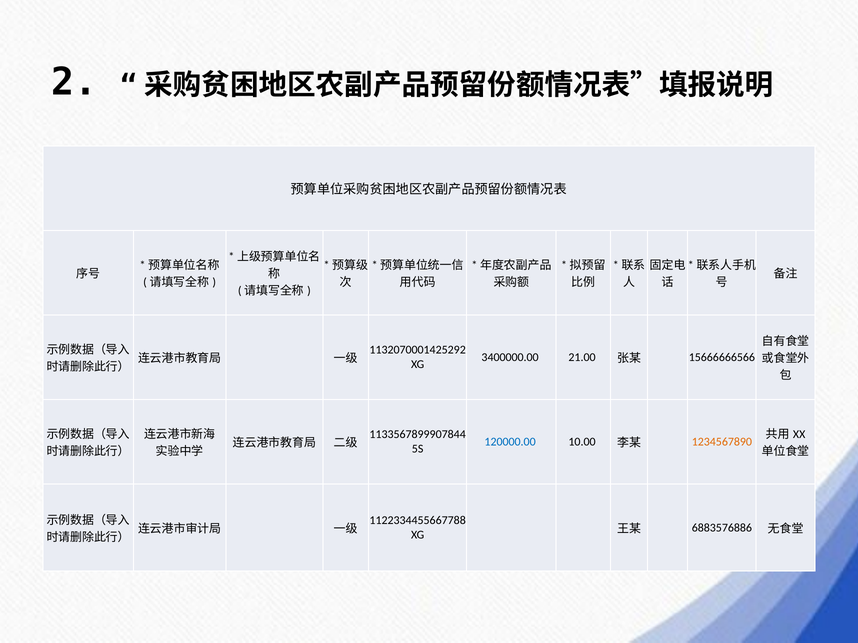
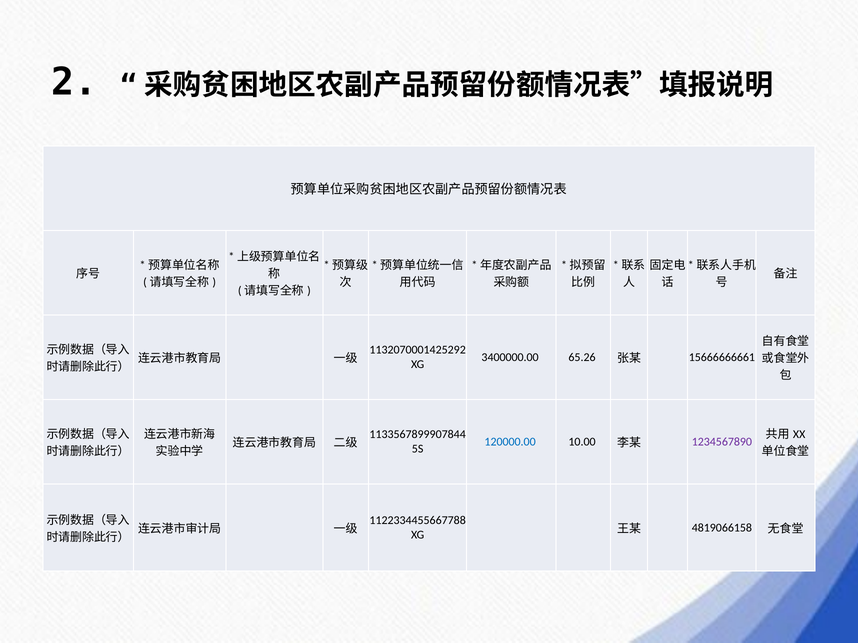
21.00: 21.00 -> 65.26 (582, 358)
15666666566: 15666666566 -> 15666666661 (722, 358)
1234567890 colour: orange -> purple (722, 442)
6883576886: 6883576886 -> 4819066158 (722, 528)
